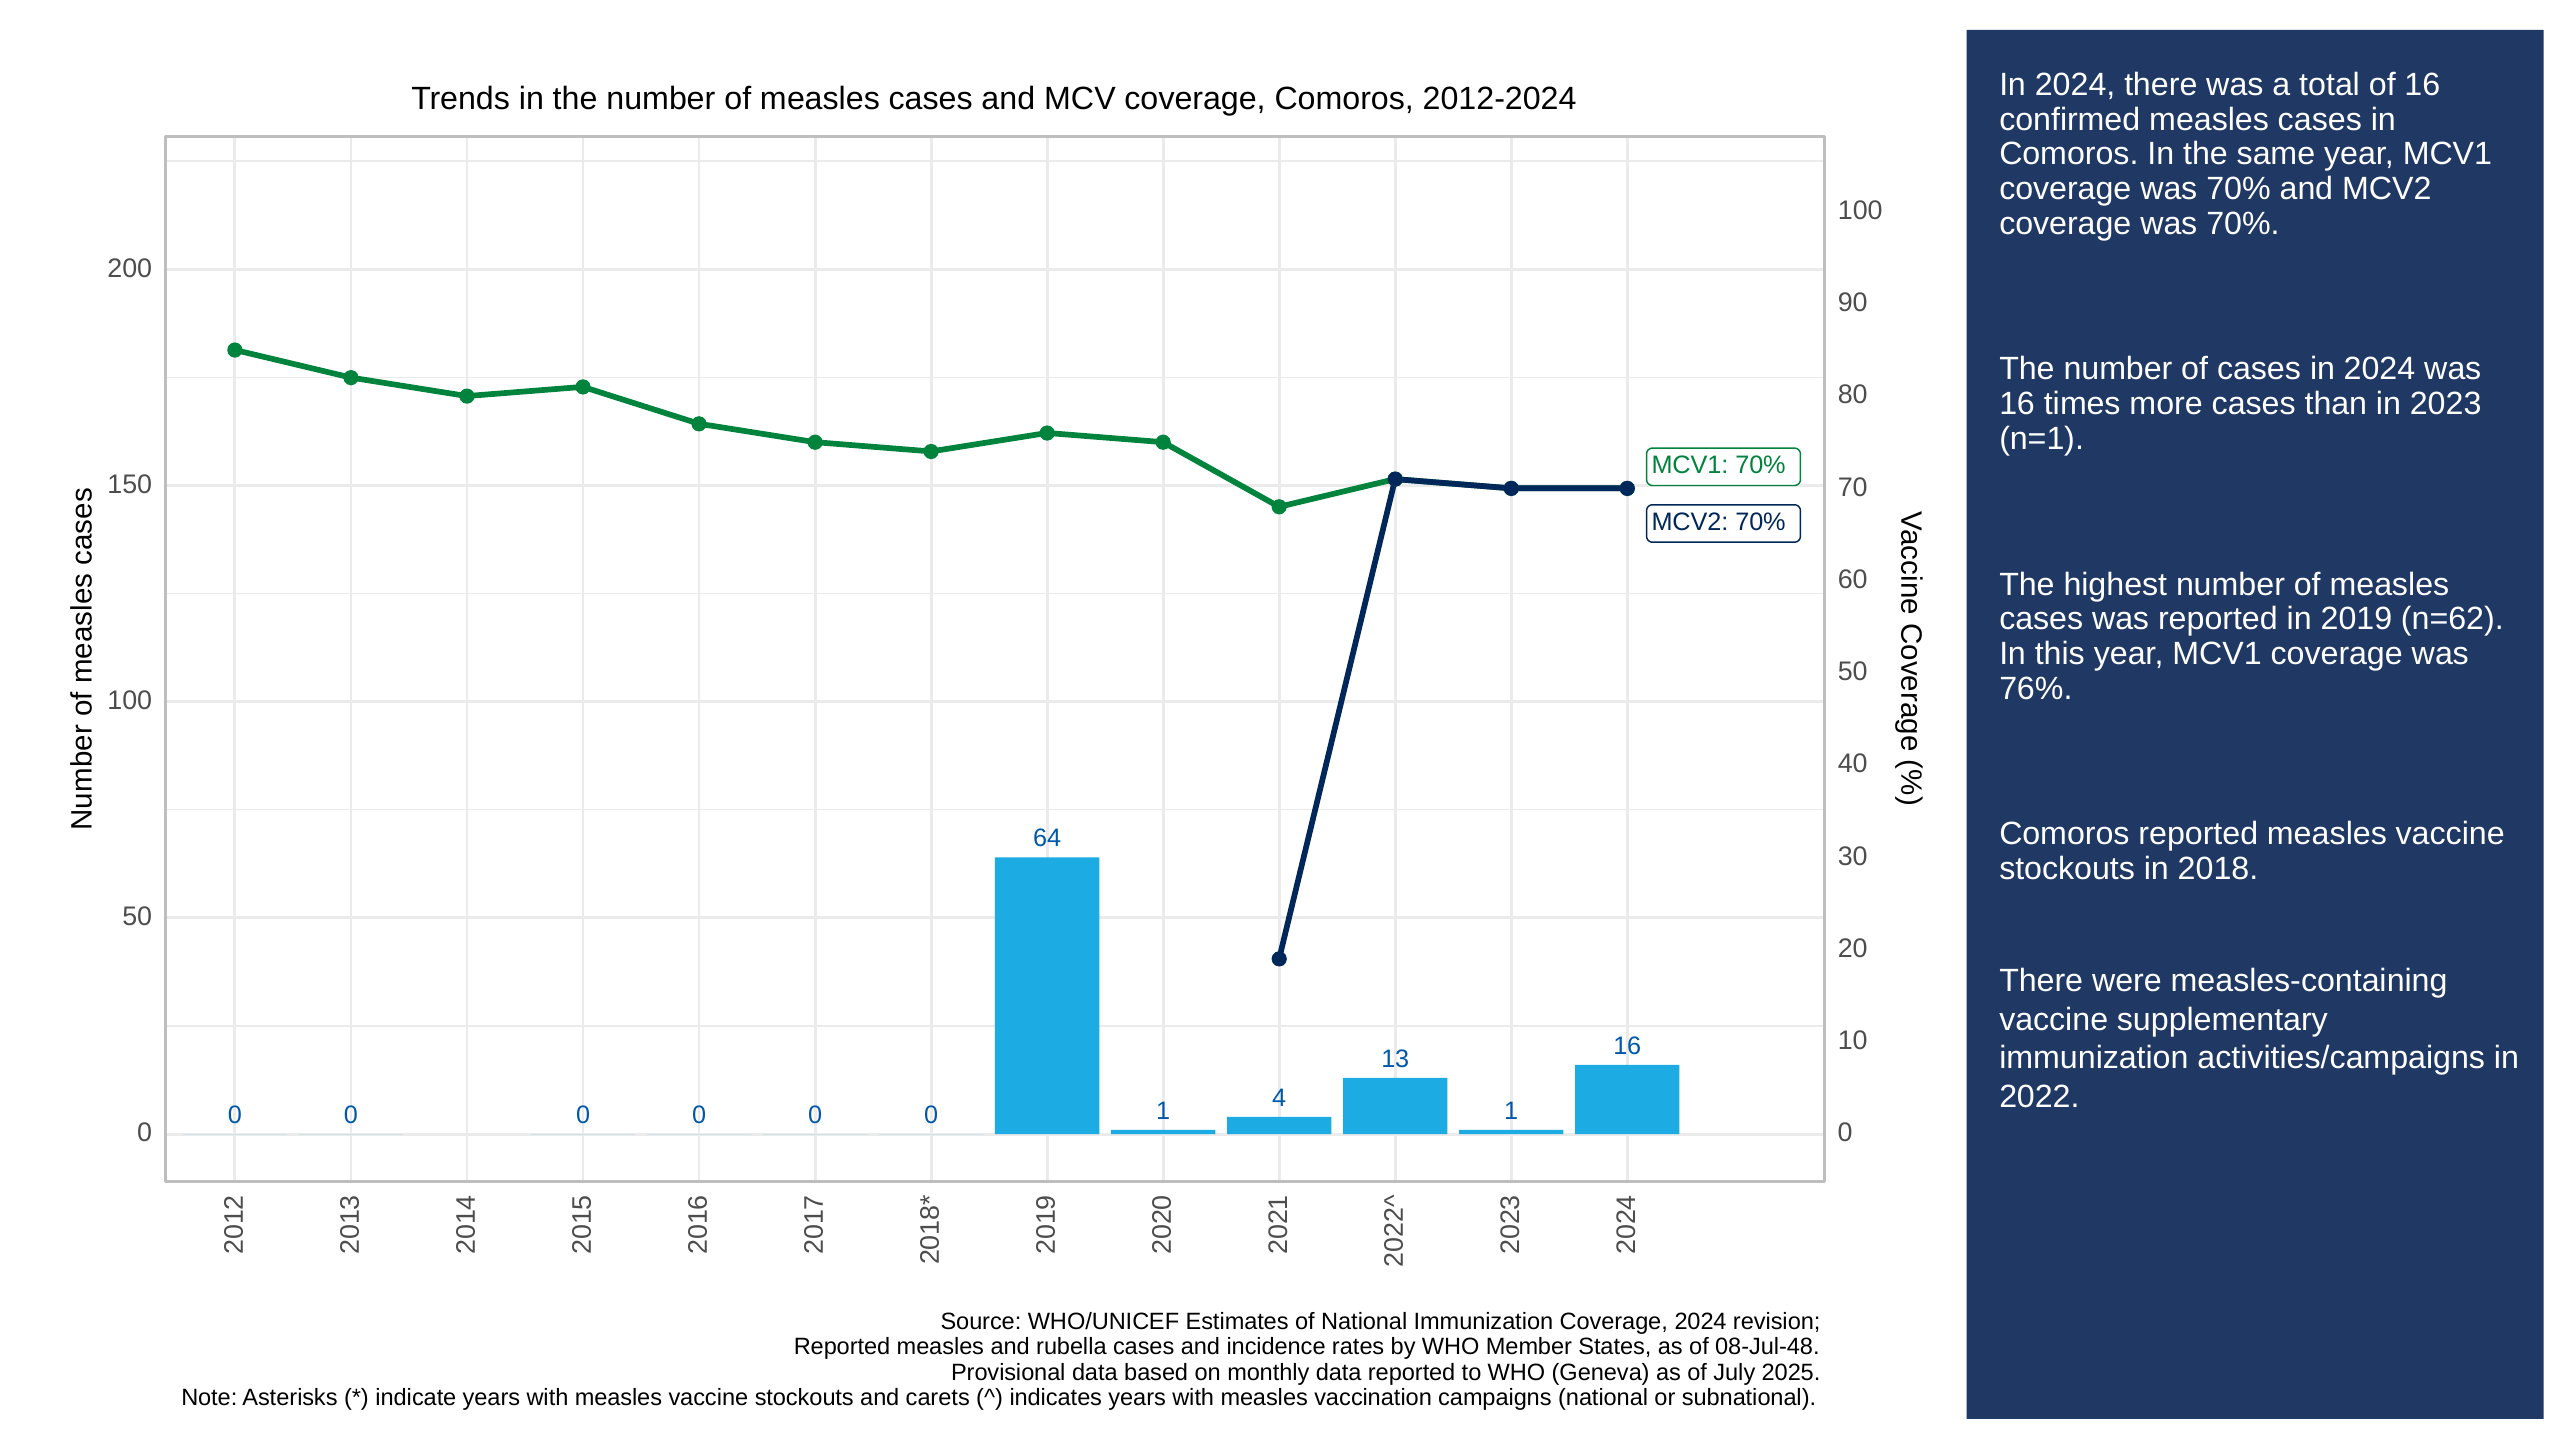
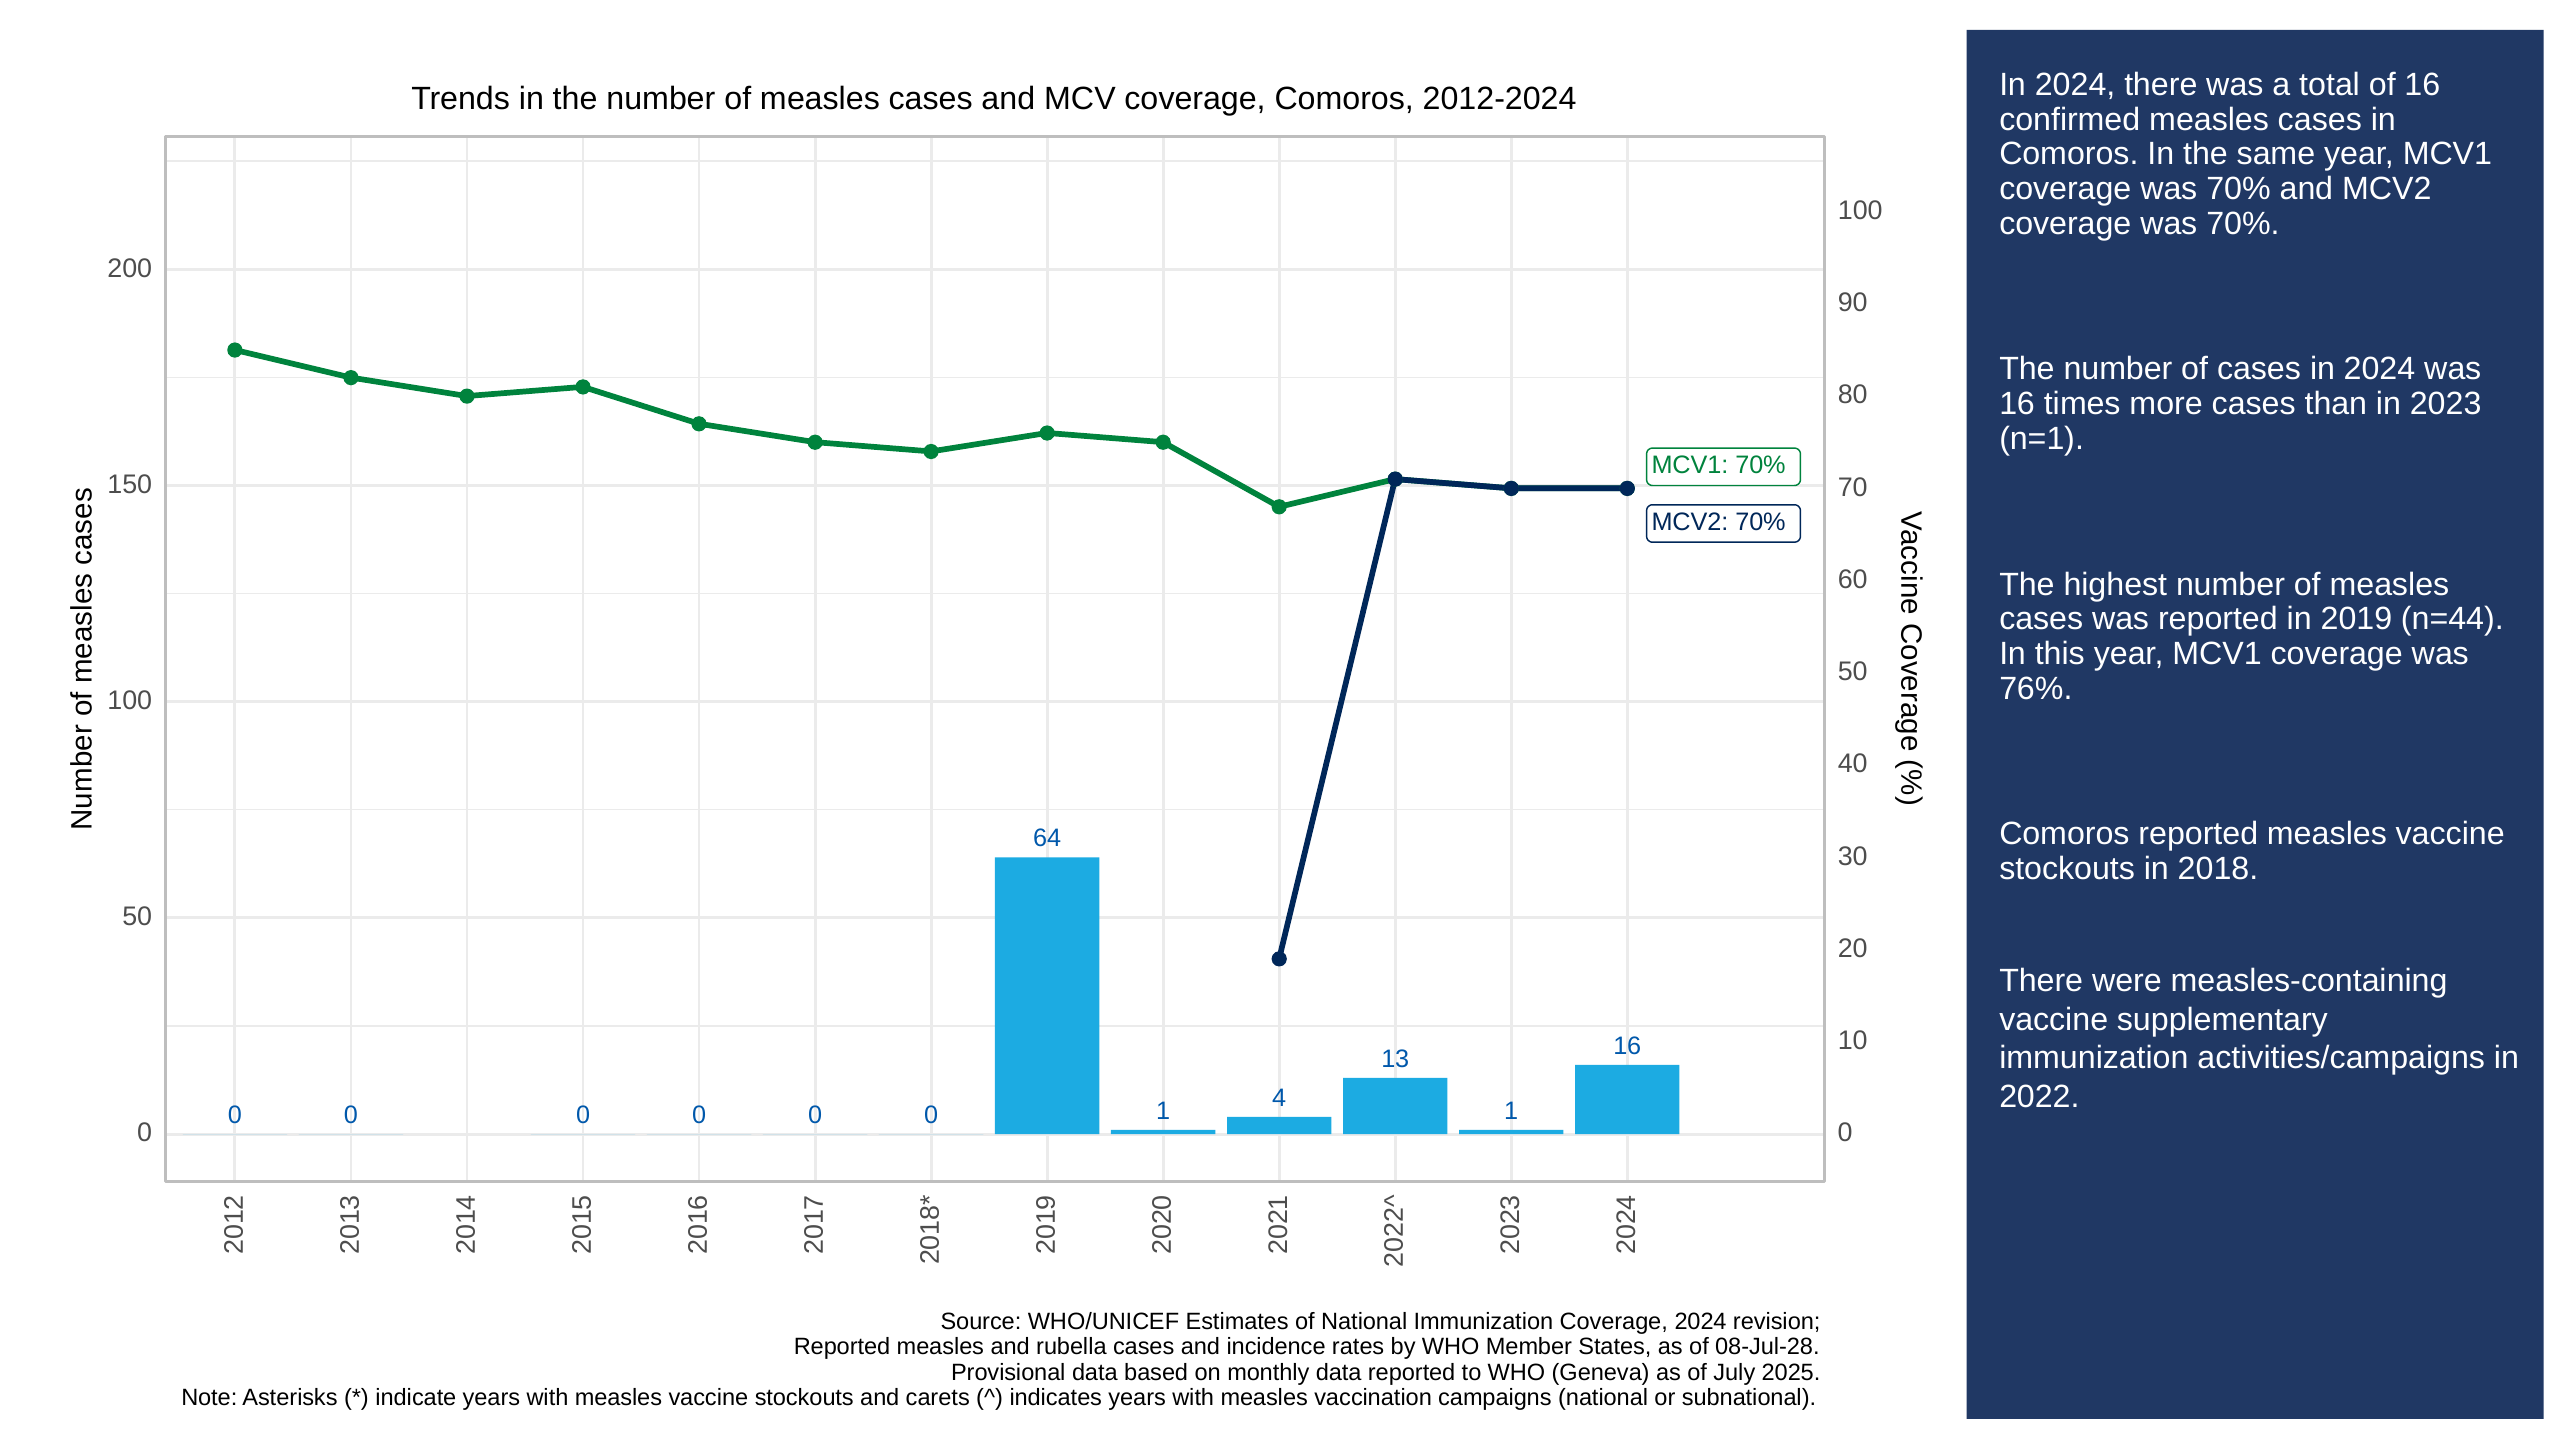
n=62: n=62 -> n=44 (2452, 619)
08-Jul-48: 08-Jul-48 -> 08-Jul-28 (1767, 1347)
